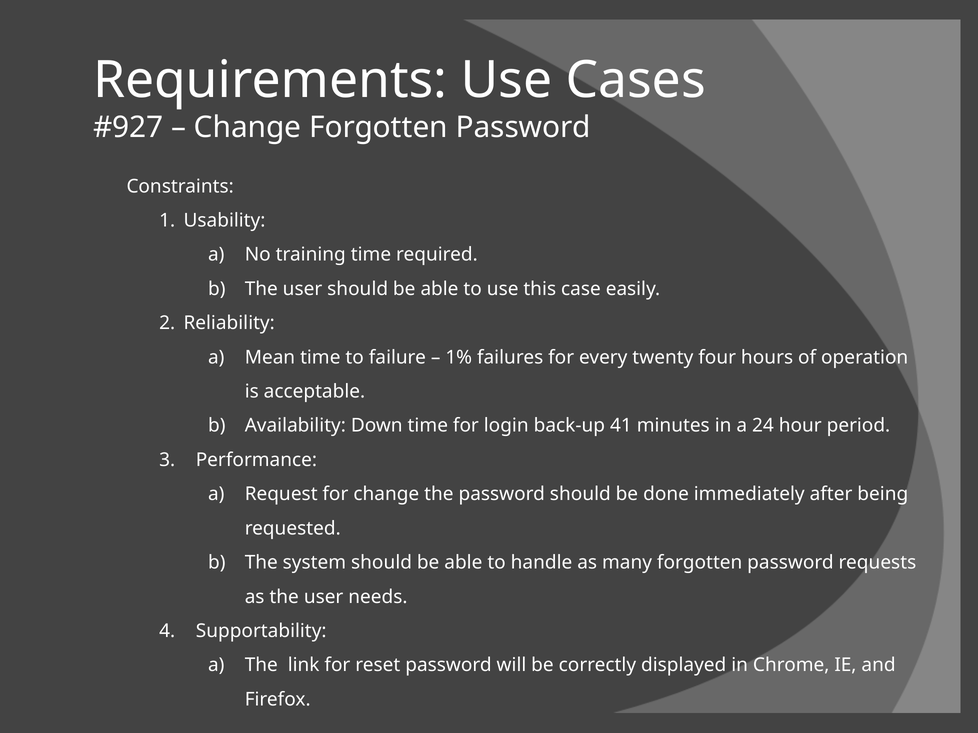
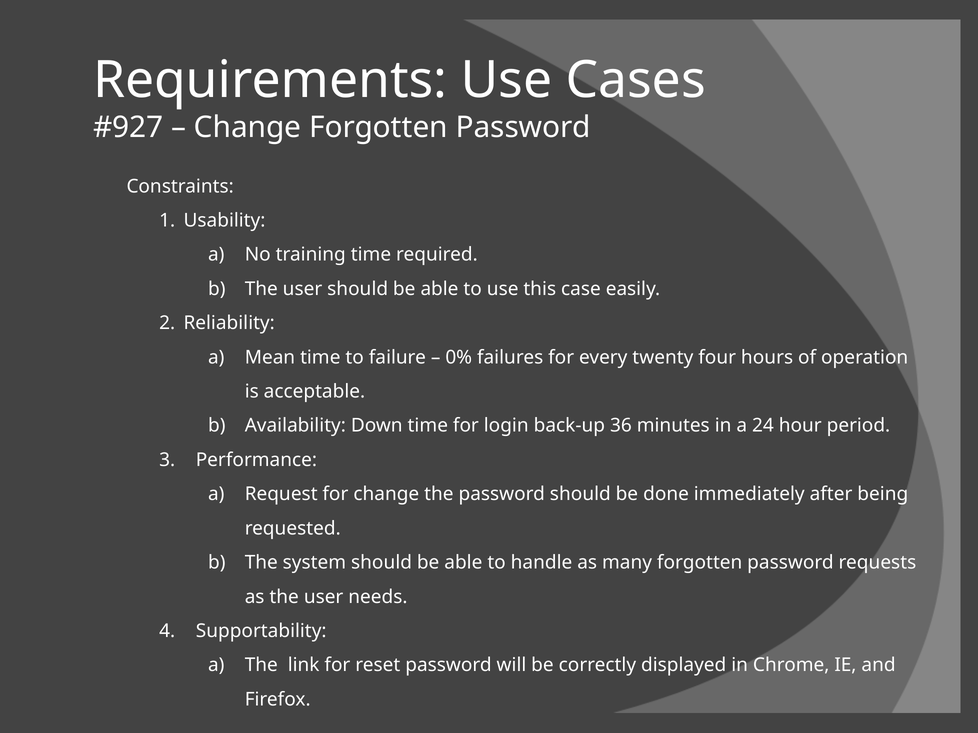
1%: 1% -> 0% (459, 358)
41: 41 -> 36 (621, 426)
